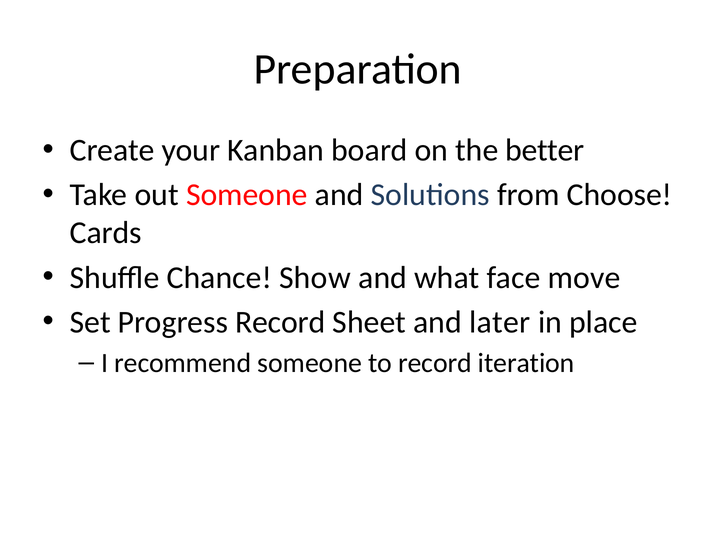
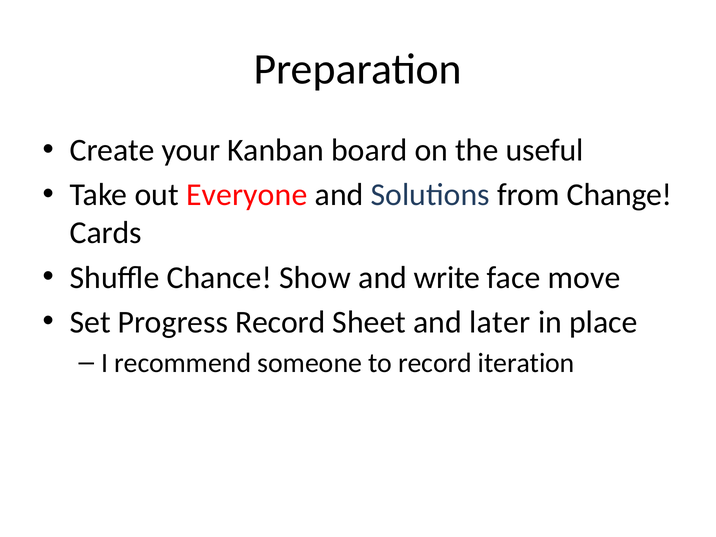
better: better -> useful (545, 150)
out Someone: Someone -> Everyone (247, 195)
Choose: Choose -> Change (620, 195)
what: what -> write (447, 278)
